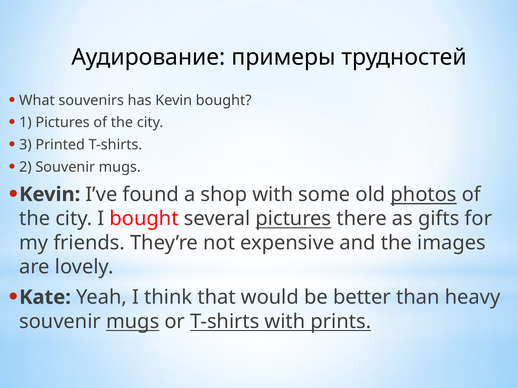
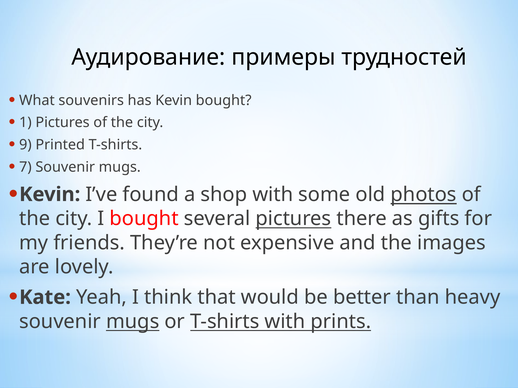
3: 3 -> 9 (25, 145)
2: 2 -> 7 (25, 167)
